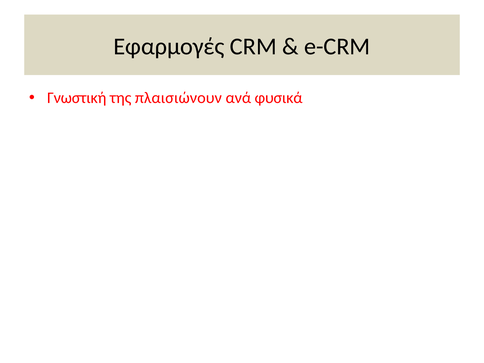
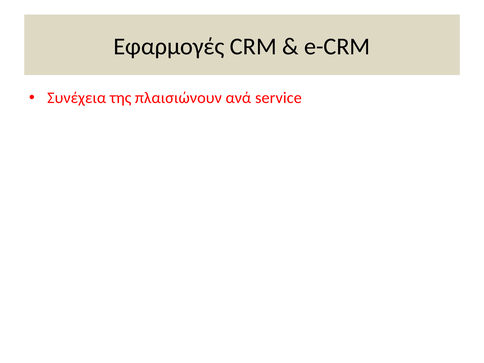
Γνωστική: Γνωστική -> Συνέχεια (77, 98)
φυσικά: φυσικά -> service (278, 98)
